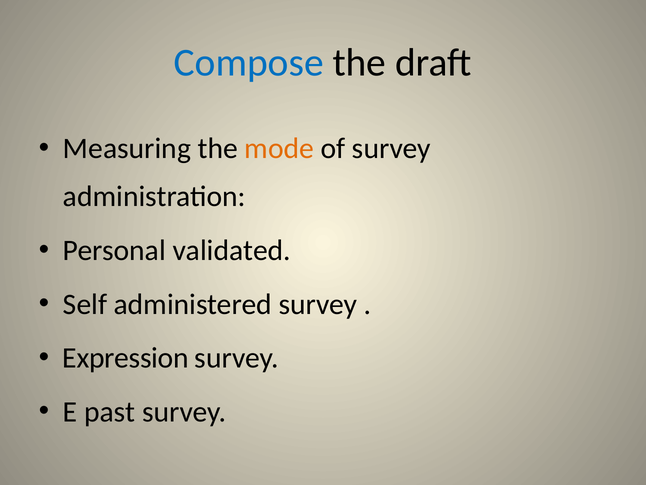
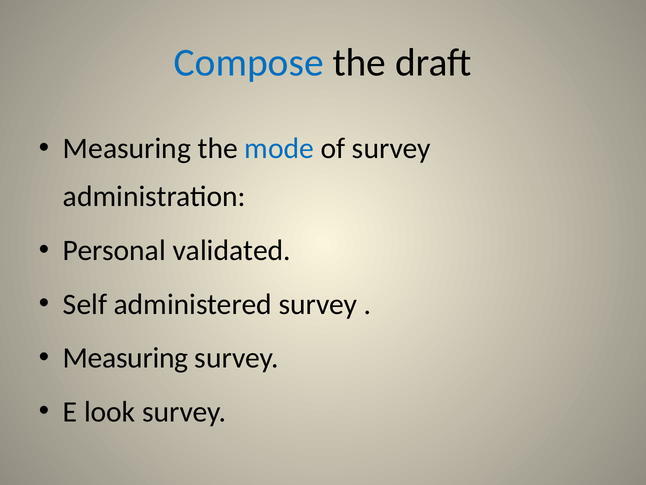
mode colour: orange -> blue (279, 149)
Expression: Expression -> Measuring (126, 358)
past: past -> look (110, 411)
